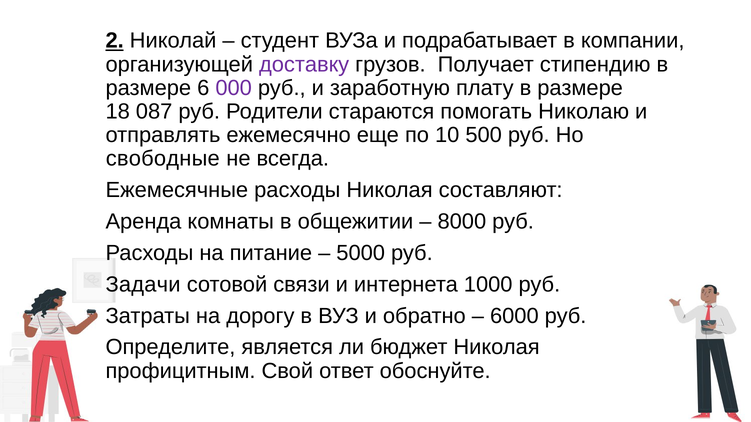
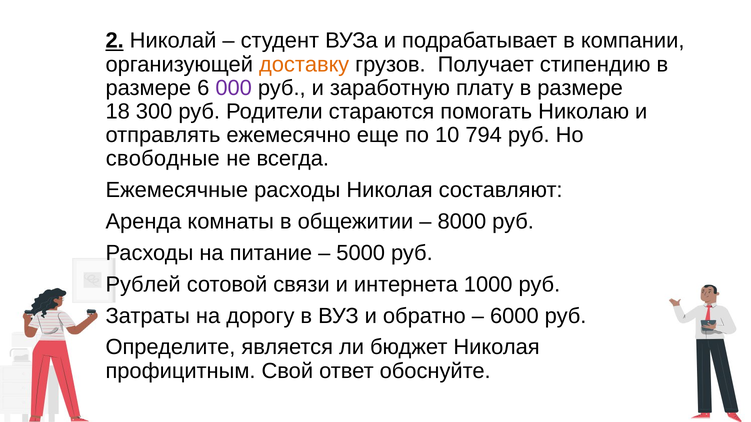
доставку colour: purple -> orange (304, 64)
087: 087 -> 300 (154, 112)
500: 500 -> 794 (484, 135)
Задачи: Задачи -> Рублей (143, 285)
